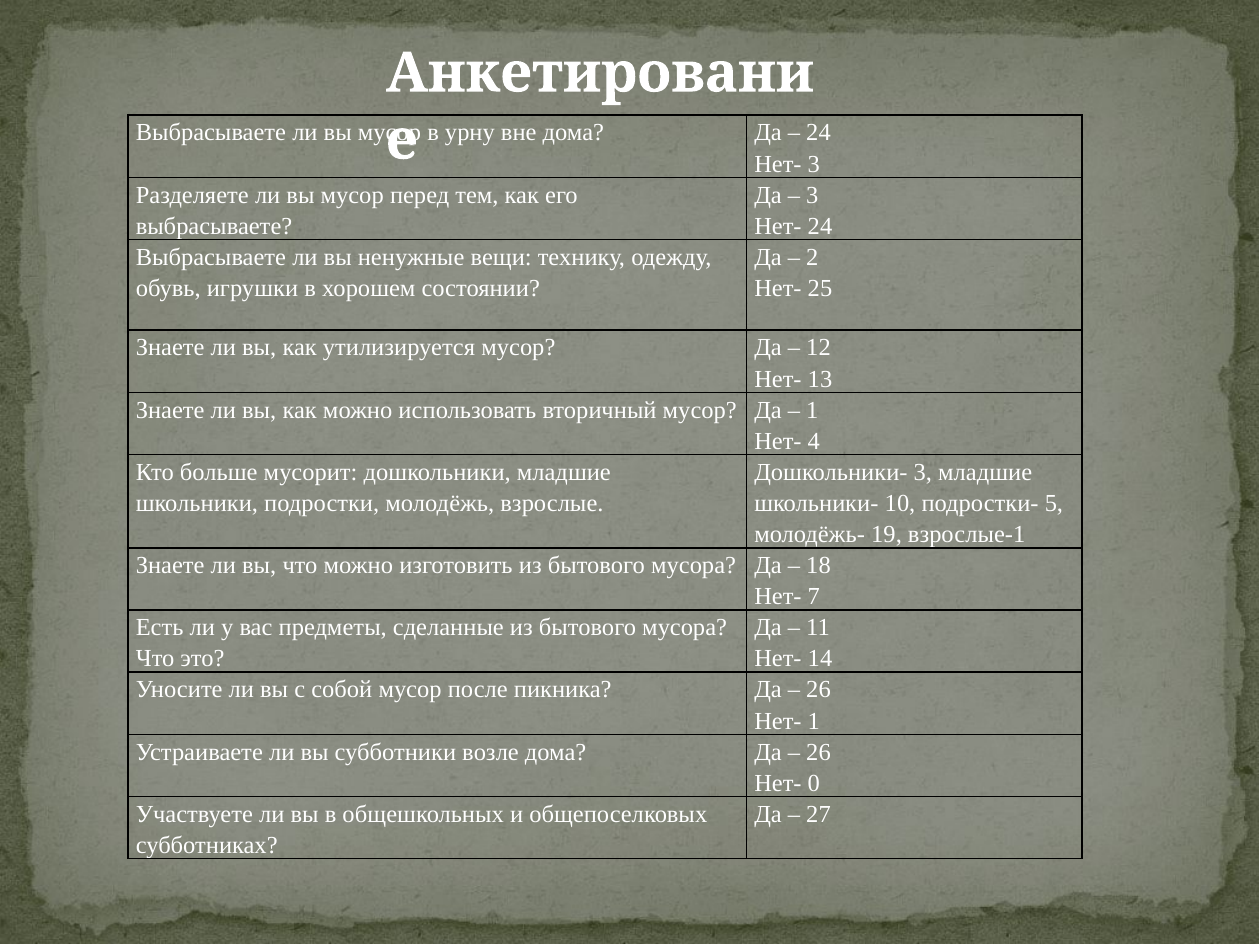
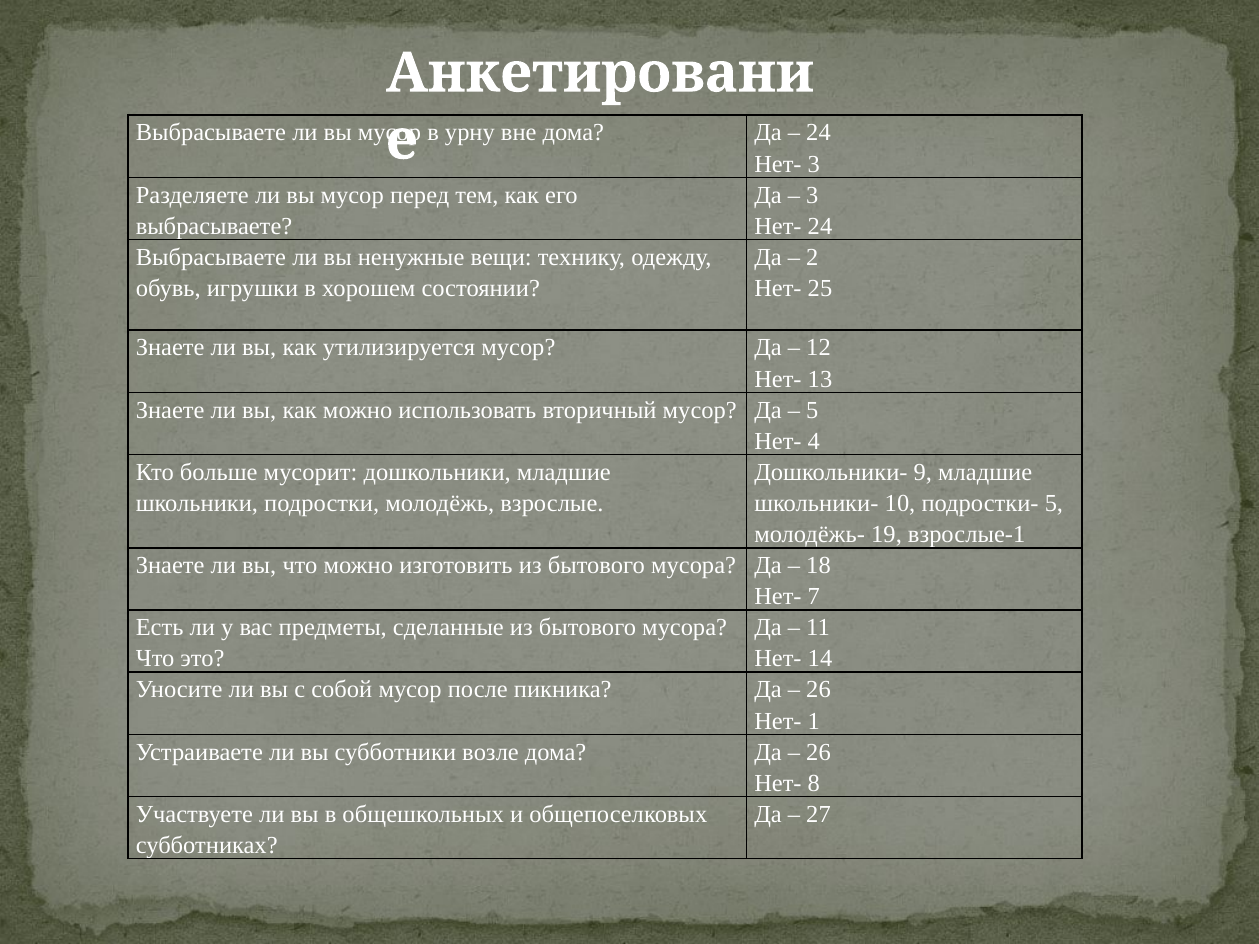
1: 1 -> 5 (812, 410)
Дошкольники- 3: 3 -> 9 (923, 472)
0: 0 -> 8 (814, 783)
